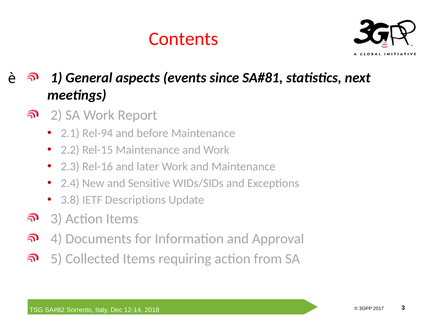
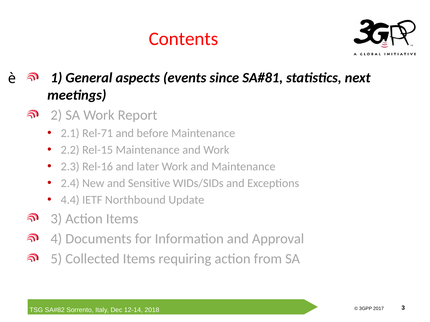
Rel-94: Rel-94 -> Rel-71 (98, 133)
3.8: 3.8 -> 4.4 (70, 200)
Descriptions: Descriptions -> Northbound (135, 200)
